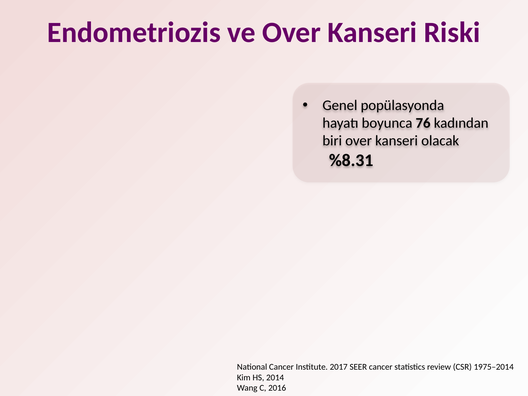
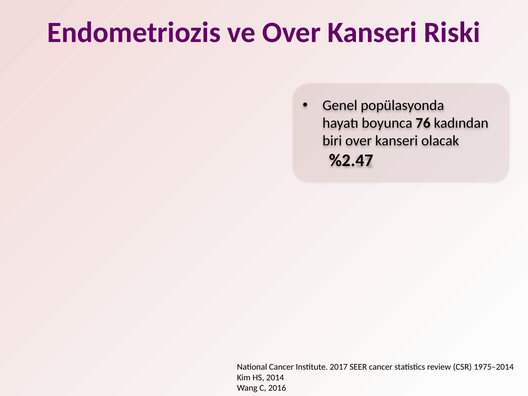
%8.31: %8.31 -> %2.47 (351, 160)
